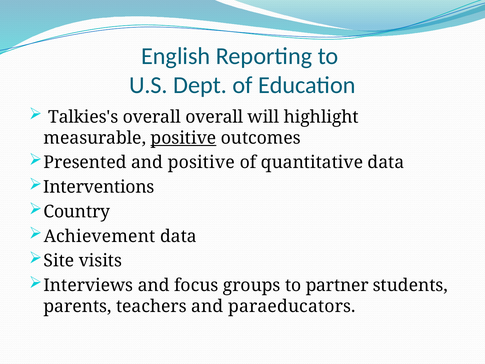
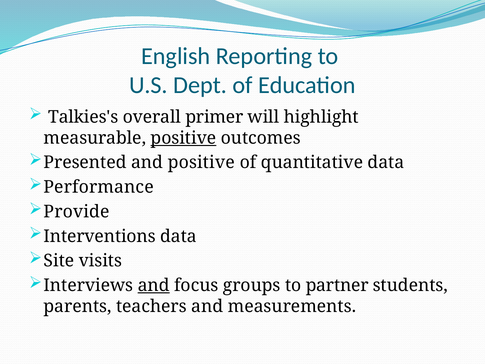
overall overall: overall -> primer (214, 117)
Interventions: Interventions -> Performance (99, 187)
Country: Country -> Provide (77, 212)
Achievement: Achievement -> Interventions (100, 236)
and underline: none -> present (154, 285)
paraeducators: paraeducators -> measurements (292, 306)
